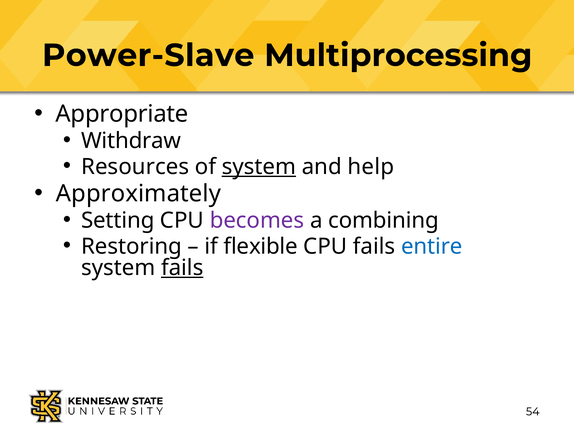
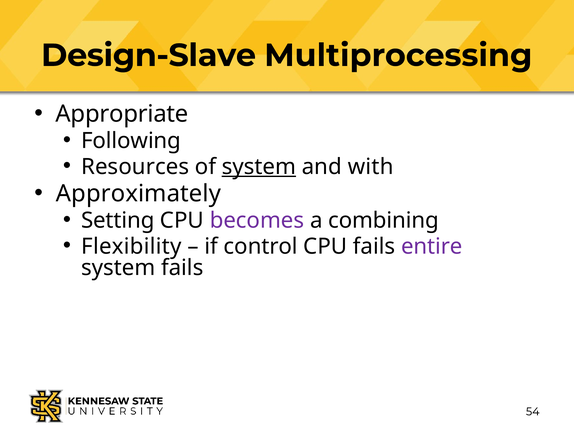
Power-Slave: Power-Slave -> Design-Slave (149, 55)
Withdraw: Withdraw -> Following (131, 141)
help: help -> with (371, 166)
Restoring: Restoring -> Flexibility (131, 246)
flexible: flexible -> control (261, 246)
entire colour: blue -> purple (432, 246)
fails underline: present -> none (182, 267)
